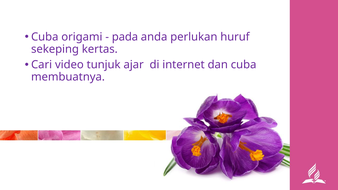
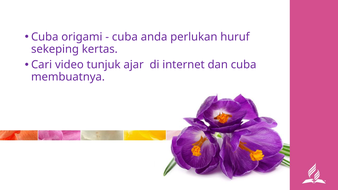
pada: pada -> cuba (125, 37)
